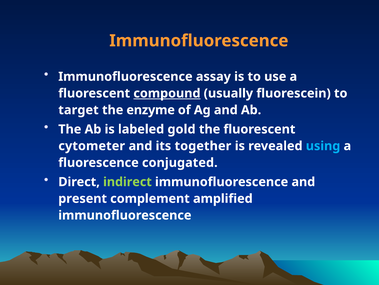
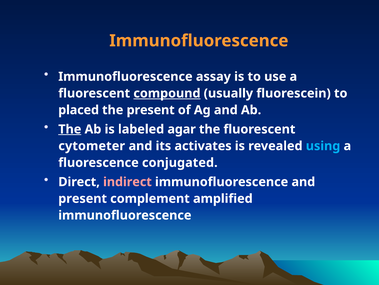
target: target -> placed (79, 110)
the enzyme: enzyme -> present (151, 110)
The underline: none -> present (70, 129)
gold: gold -> agar (182, 129)
together: together -> activates (203, 146)
indirect colour: light green -> pink (127, 181)
